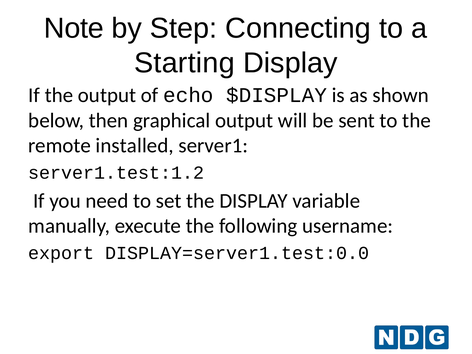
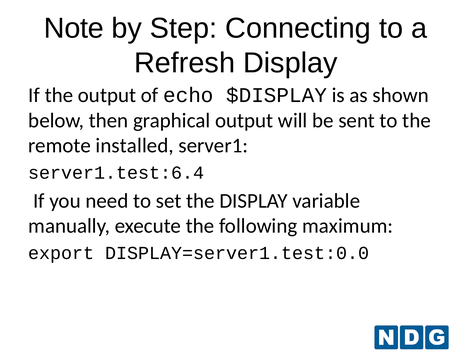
Starting: Starting -> Refresh (185, 63)
server1.test:1.2: server1.test:1.2 -> server1.test:6.4 (116, 173)
username: username -> maximum (348, 226)
